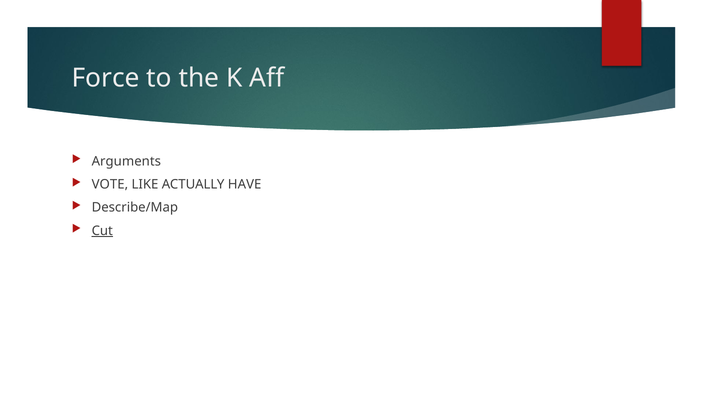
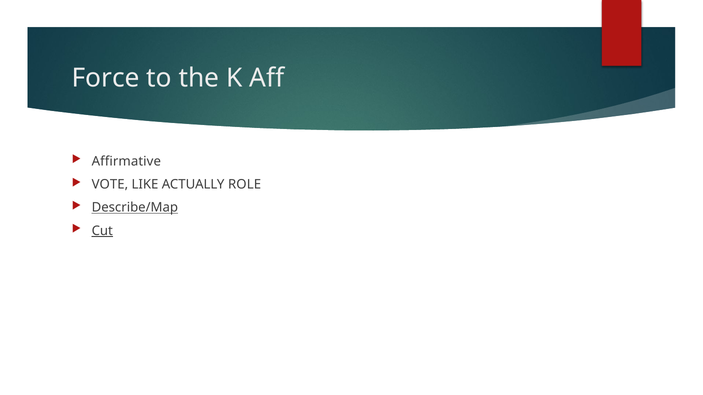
Arguments: Arguments -> Affirmative (126, 162)
HAVE: HAVE -> ROLE (245, 185)
Describe/Map underline: none -> present (135, 208)
